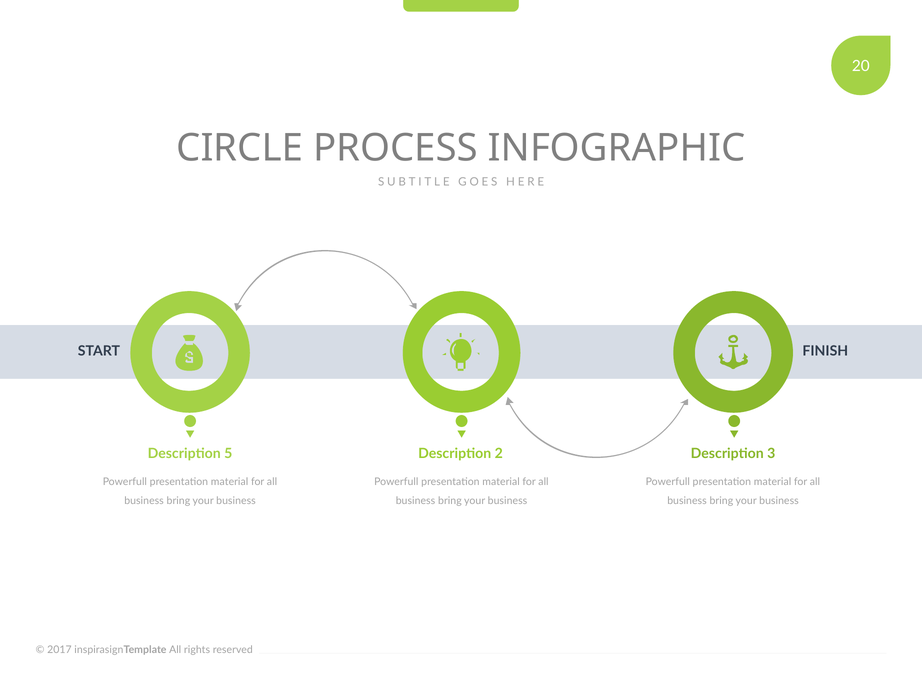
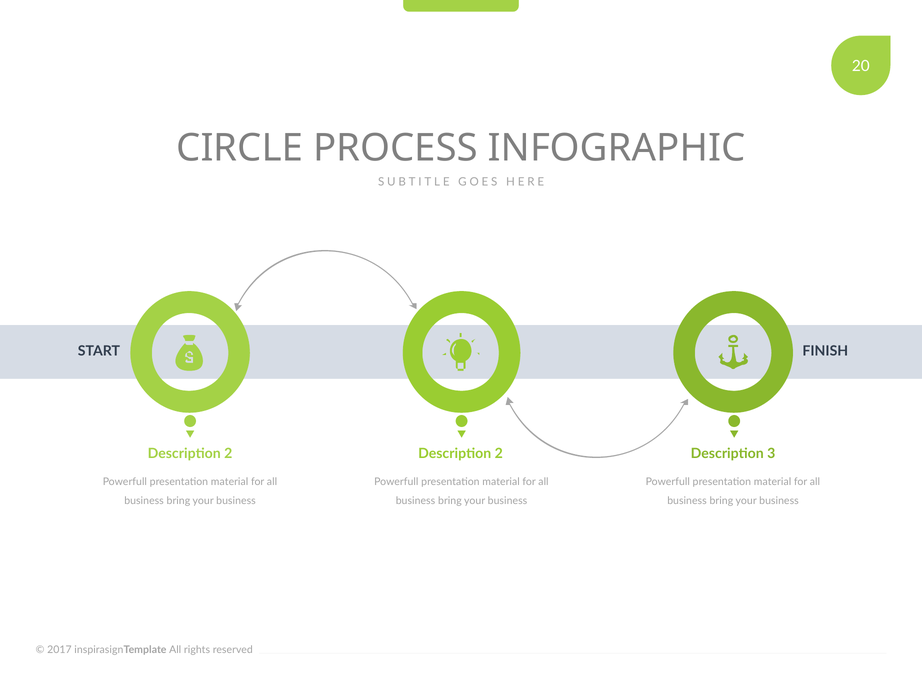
5: 5 -> 2 (228, 453)
